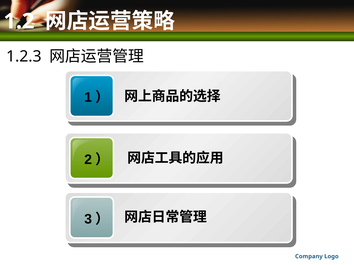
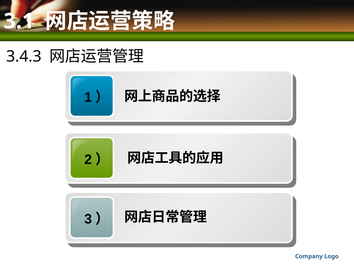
1.2: 1.2 -> 3.1 (19, 21)
1.2.3: 1.2.3 -> 3.4.3 (24, 57)
